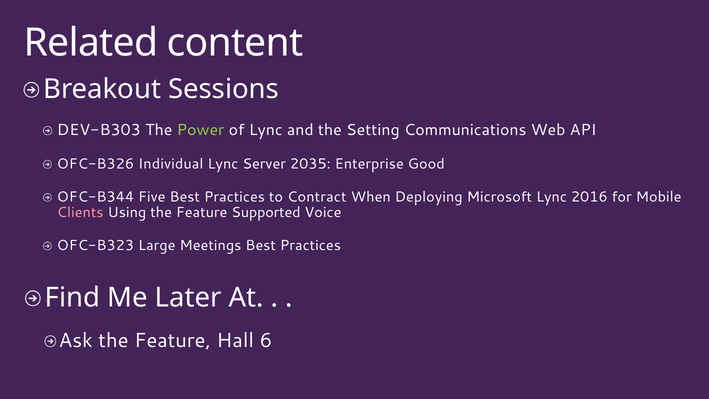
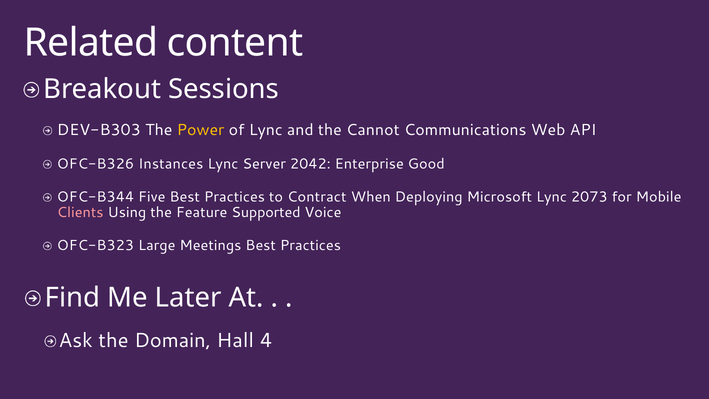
Power colour: light green -> yellow (201, 130)
Setting: Setting -> Cannot (373, 130)
Individual: Individual -> Instances (171, 164)
2035: 2035 -> 2042 (310, 164)
2016: 2016 -> 2073 (589, 197)
Ask the Feature: Feature -> Domain (173, 341)
6: 6 -> 4 (266, 341)
